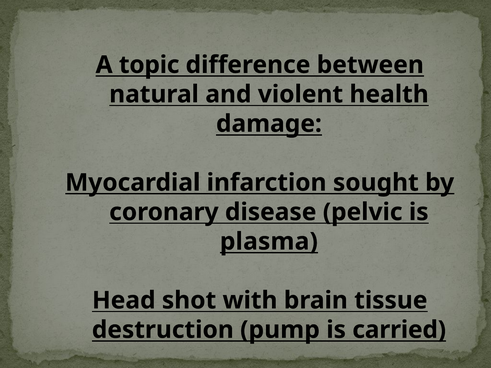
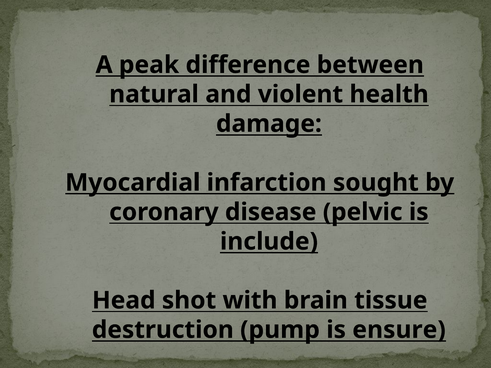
topic: topic -> peak (149, 65)
plasma: plasma -> include (269, 242)
carried: carried -> ensure (399, 330)
